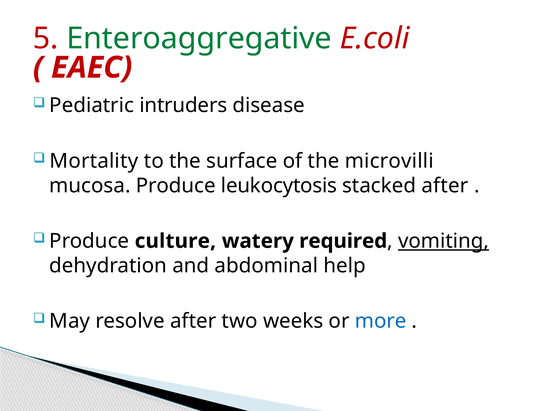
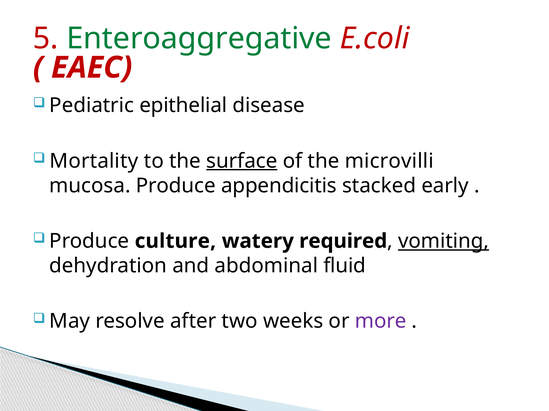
intruders: intruders -> epithelial (183, 106)
surface underline: none -> present (242, 161)
leukocytosis: leukocytosis -> appendicitis (279, 186)
stacked after: after -> early (445, 186)
help: help -> fluid (345, 266)
more colour: blue -> purple (381, 322)
